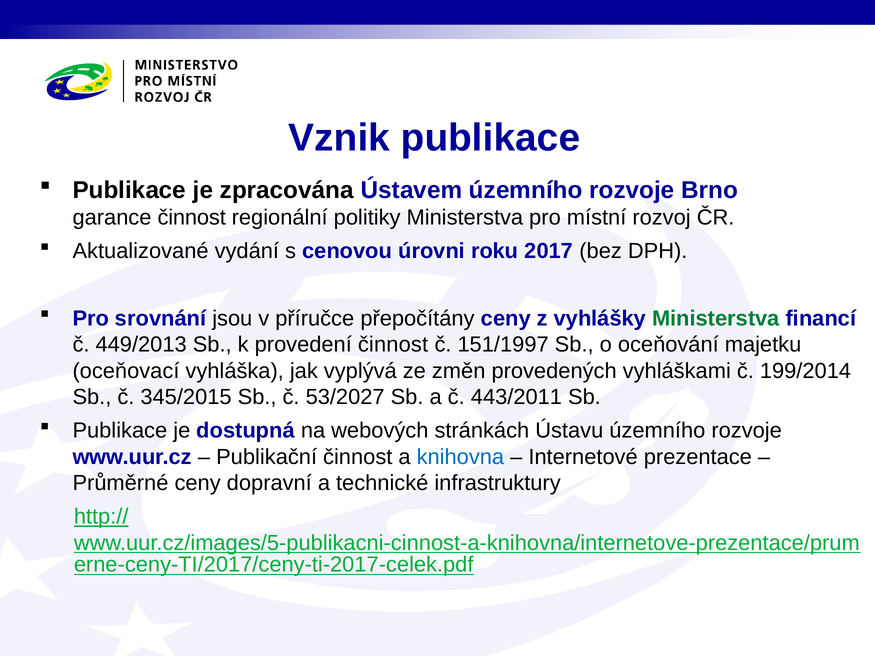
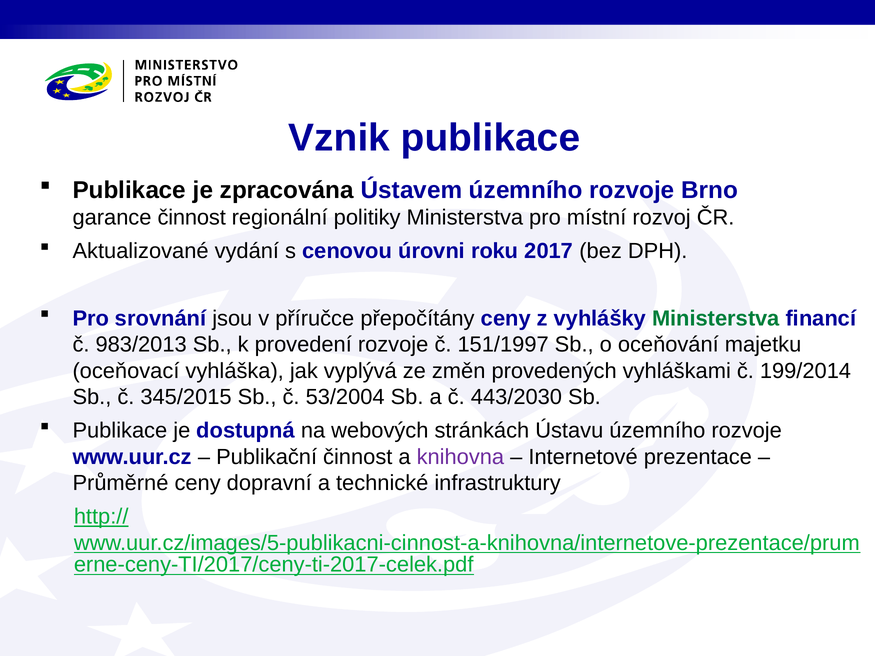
449/2013: 449/2013 -> 983/2013 (141, 345)
provedení činnost: činnost -> rozvoje (393, 345)
53/2027: 53/2027 -> 53/2004 (345, 397)
443/2011: 443/2011 -> 443/2030 (516, 397)
knihovna colour: blue -> purple (460, 457)
